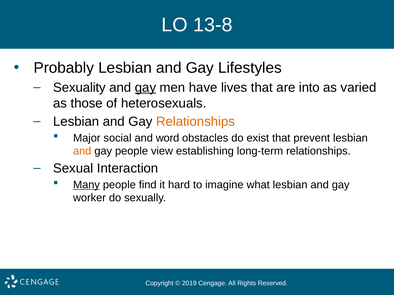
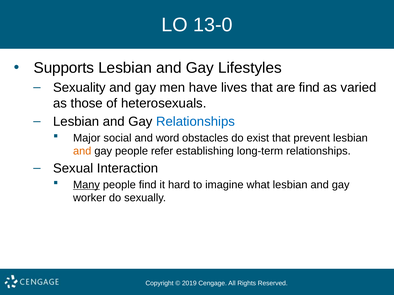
13-8: 13-8 -> 13-0 (213, 25)
Probably: Probably -> Supports (64, 68)
gay underline: present -> none (146, 88)
are into: into -> find (309, 88)
Relationships colour: orange -> blue (195, 122)
view: view -> refer (162, 151)
